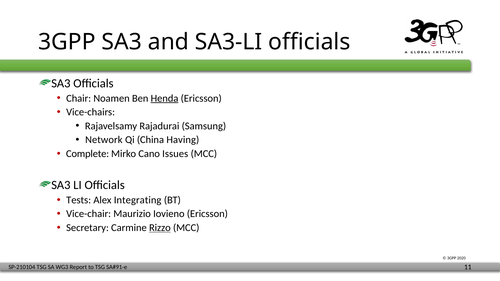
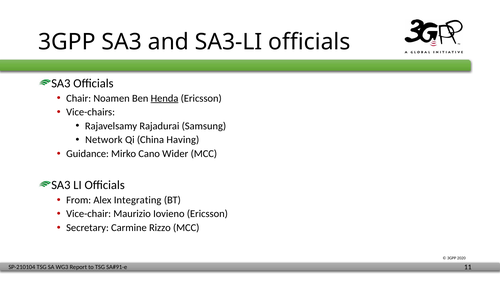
Complete: Complete -> Guidance (88, 154)
Issues: Issues -> Wider (175, 154)
Tests: Tests -> From (79, 200)
Rizzo underline: present -> none (160, 228)
